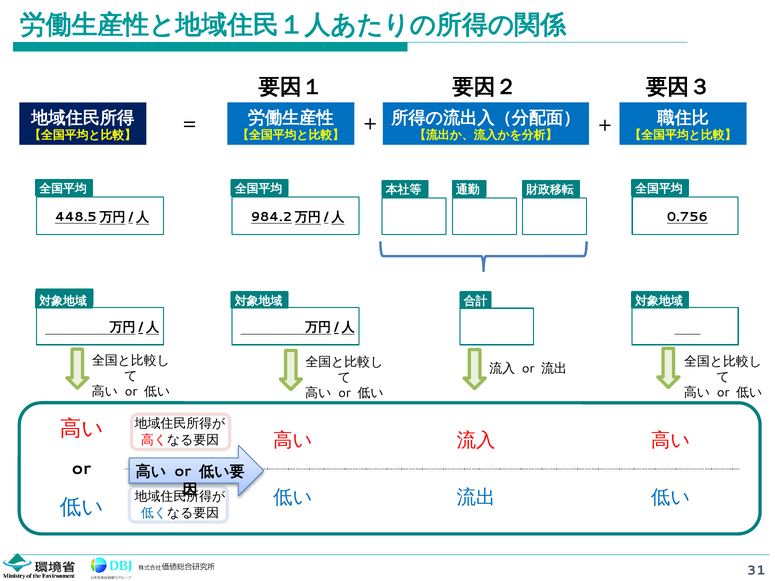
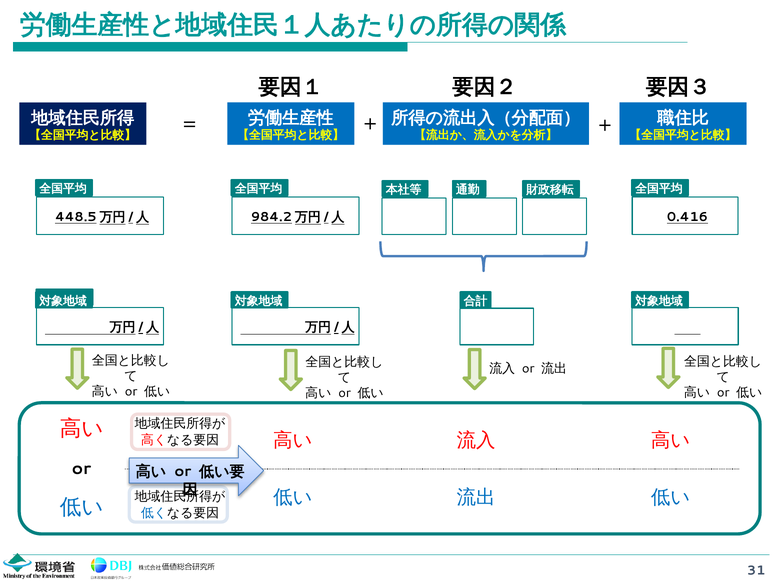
0.756: 0.756 -> 0.416 (687, 217)
